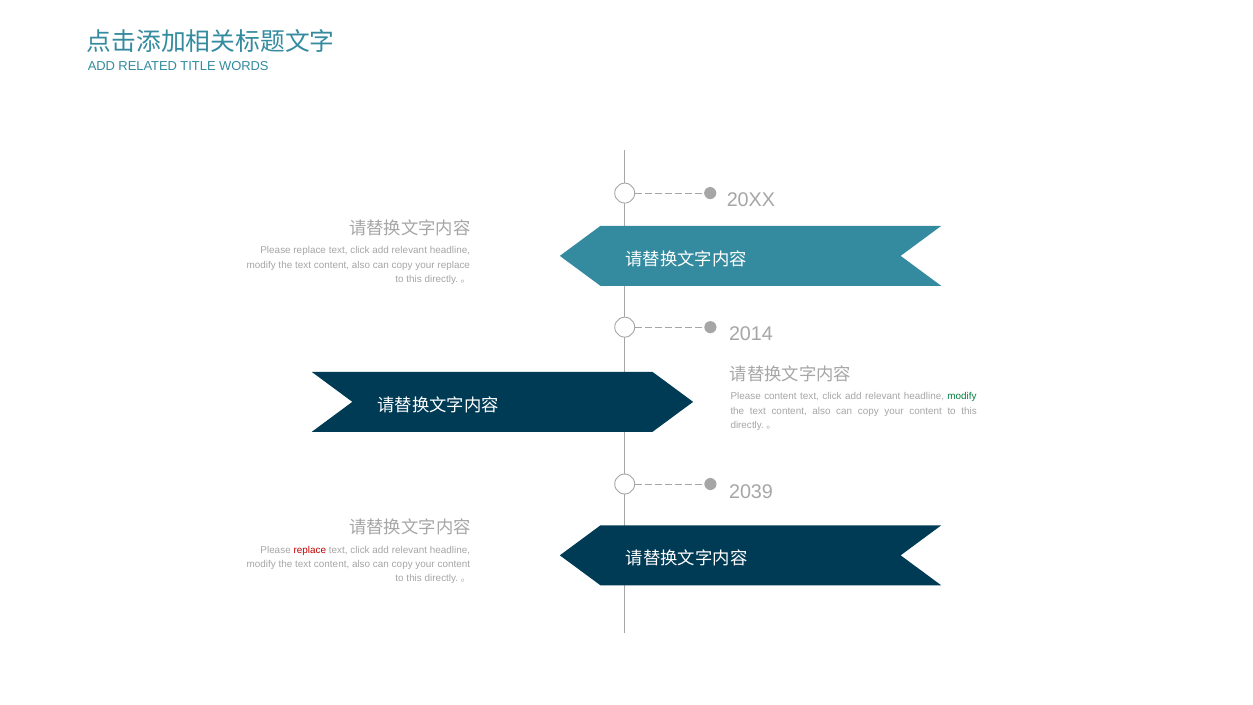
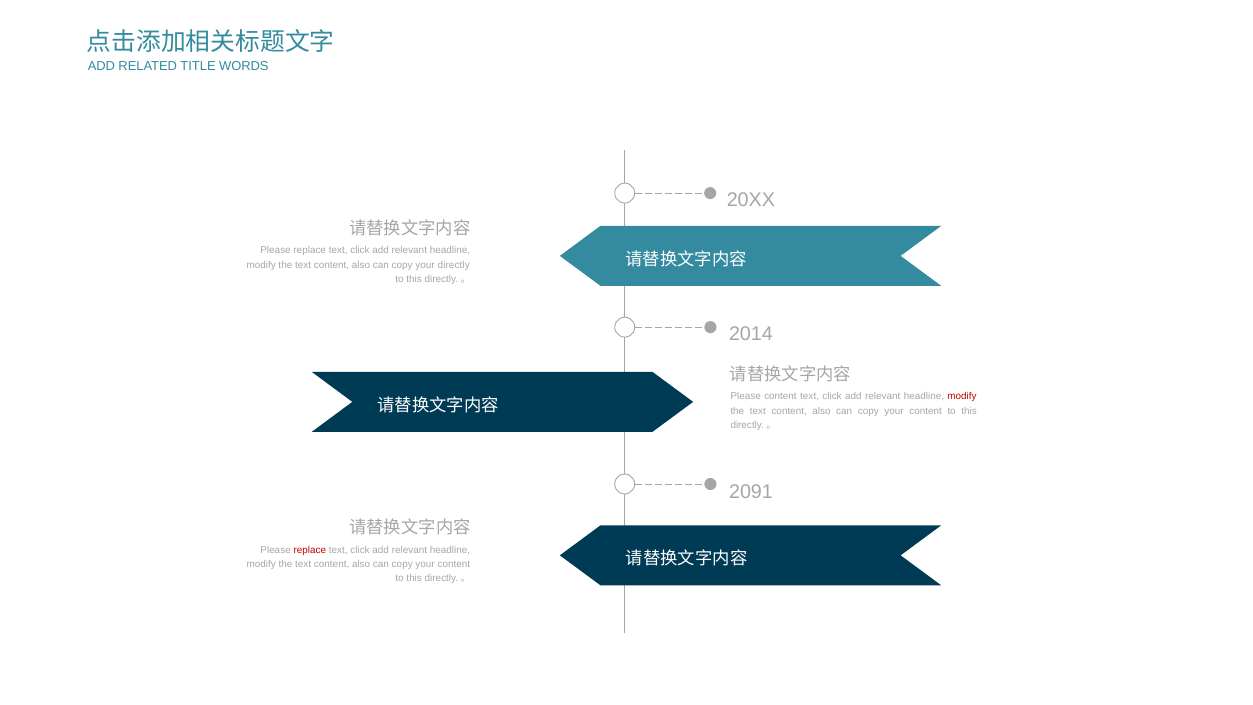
your replace: replace -> directly (454, 265)
modify colour: green -> red (962, 397)
2039: 2039 -> 2091 (751, 491)
